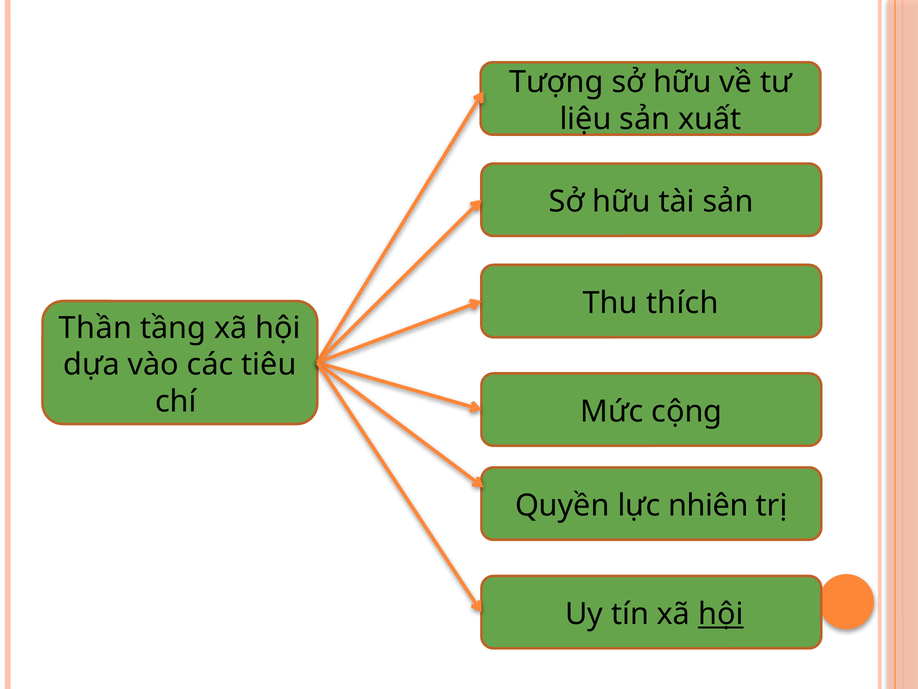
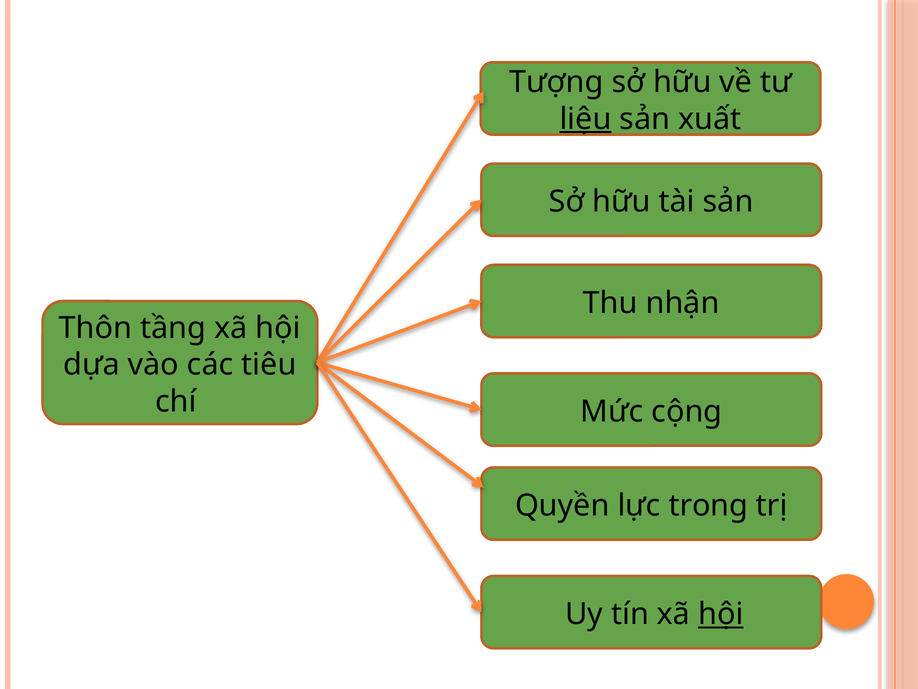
liệu underline: none -> present (586, 119)
thích: thích -> nhận (683, 303)
Thần: Thần -> Thôn (96, 328)
nhiên: nhiên -> trong (708, 505)
